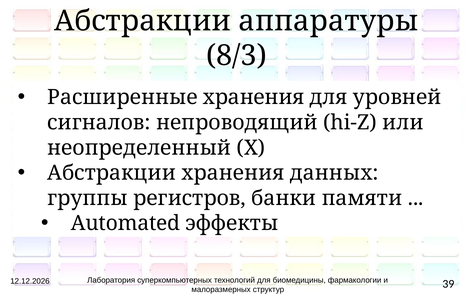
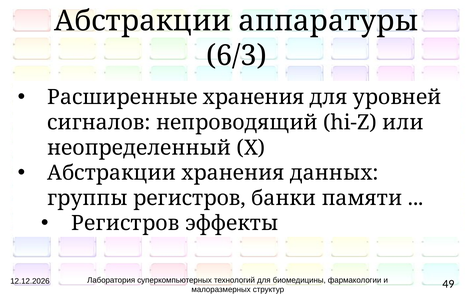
8/3: 8/3 -> 6/3 (236, 56)
Automated: Automated -> Регистров (125, 224)
39: 39 -> 49 (448, 284)
